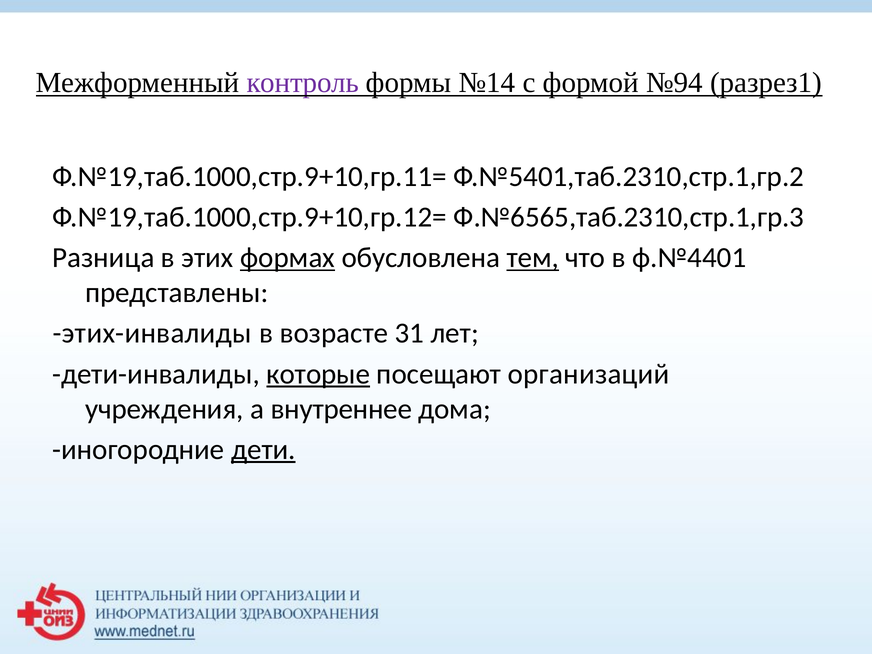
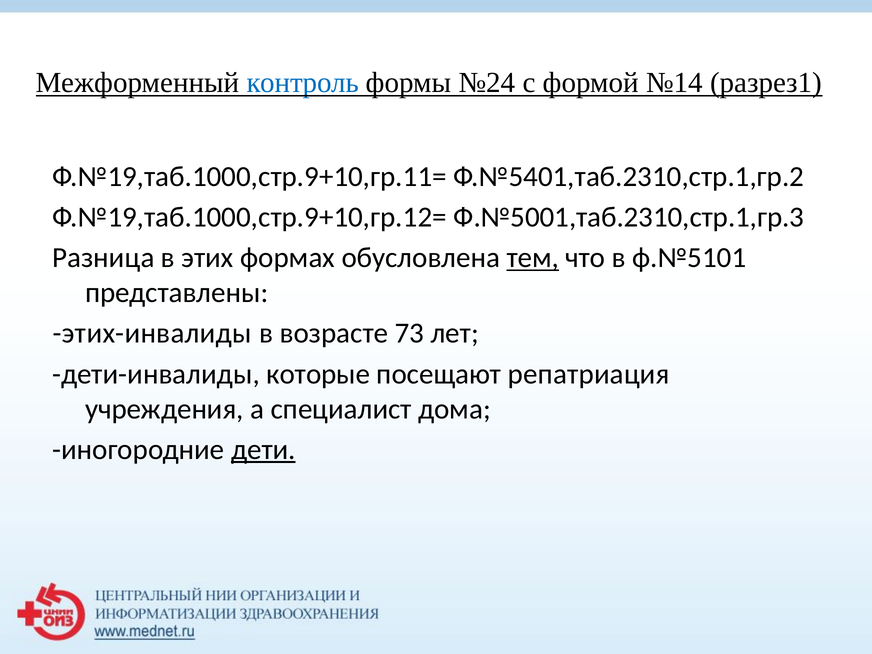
контроль colour: purple -> blue (303, 83)
№14: №14 -> №24 (487, 83)
№94: №94 -> №14 (674, 83)
Ф.№6565,таб.2310,стр.1,гр.3: Ф.№6565,таб.2310,стр.1,гр.3 -> Ф.№5001,таб.2310,стр.1,гр.3 (629, 217)
формах underline: present -> none (288, 258)
ф.№4401: ф.№4401 -> ф.№5101 (689, 258)
31: 31 -> 73 (409, 333)
которые underline: present -> none (318, 374)
организаций: организаций -> репатриация (589, 374)
внутреннее: внутреннее -> специалист (341, 409)
